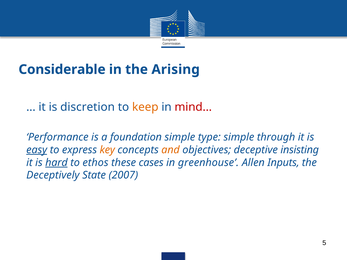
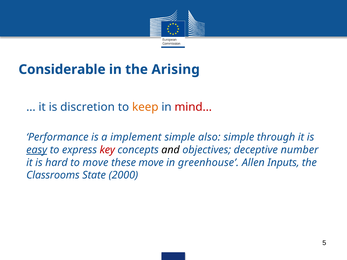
foundation: foundation -> implement (136, 137)
type: type -> also (209, 137)
key colour: orange -> red (107, 150)
and colour: orange -> black (171, 150)
insisting: insisting -> number (300, 150)
hard underline: present -> none (56, 163)
to ethos: ethos -> move (95, 163)
these cases: cases -> move (151, 163)
Deceptively: Deceptively -> Classrooms (53, 175)
2007: 2007 -> 2000 (123, 175)
